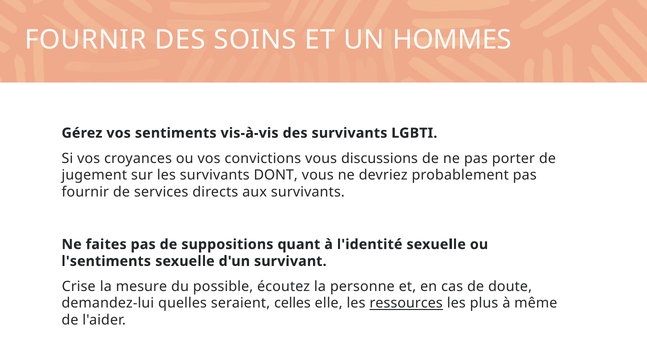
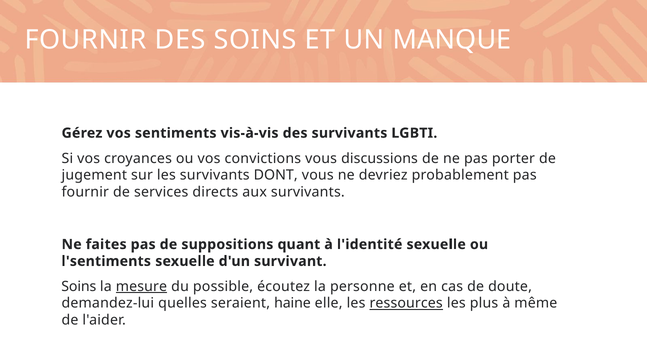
HOMMES: HOMMES -> MANQUE (452, 40)
Crise: Crise -> Soins (79, 286)
mesure underline: none -> present (141, 286)
celles: celles -> haine (292, 303)
